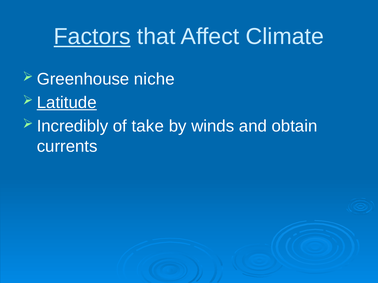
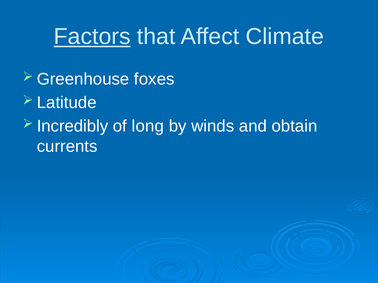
niche: niche -> foxes (154, 79)
Latitude underline: present -> none (67, 103)
take: take -> long (148, 126)
